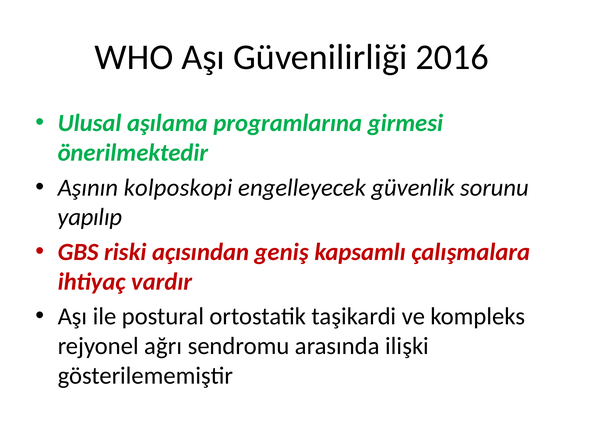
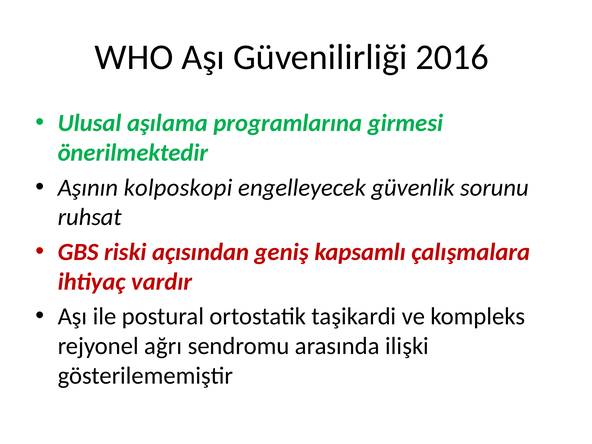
yapılıp: yapılıp -> ruhsat (90, 217)
